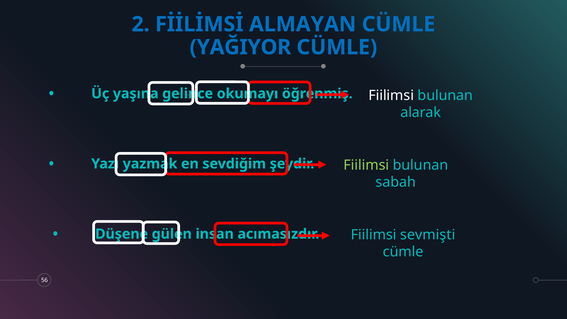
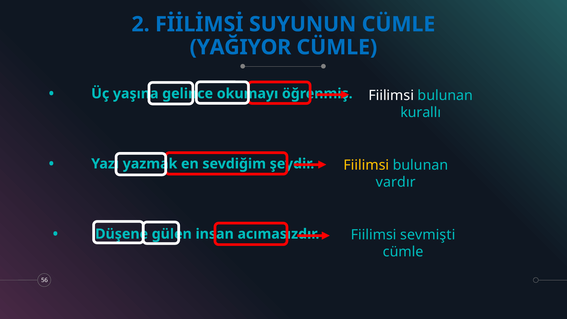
ALMAYAN: ALMAYAN -> SUYUNUN (303, 24)
alarak: alarak -> kurallı (421, 112)
Fiilimsi colour: light green -> yellow (366, 165)
sabah: sabah -> vardır (396, 182)
